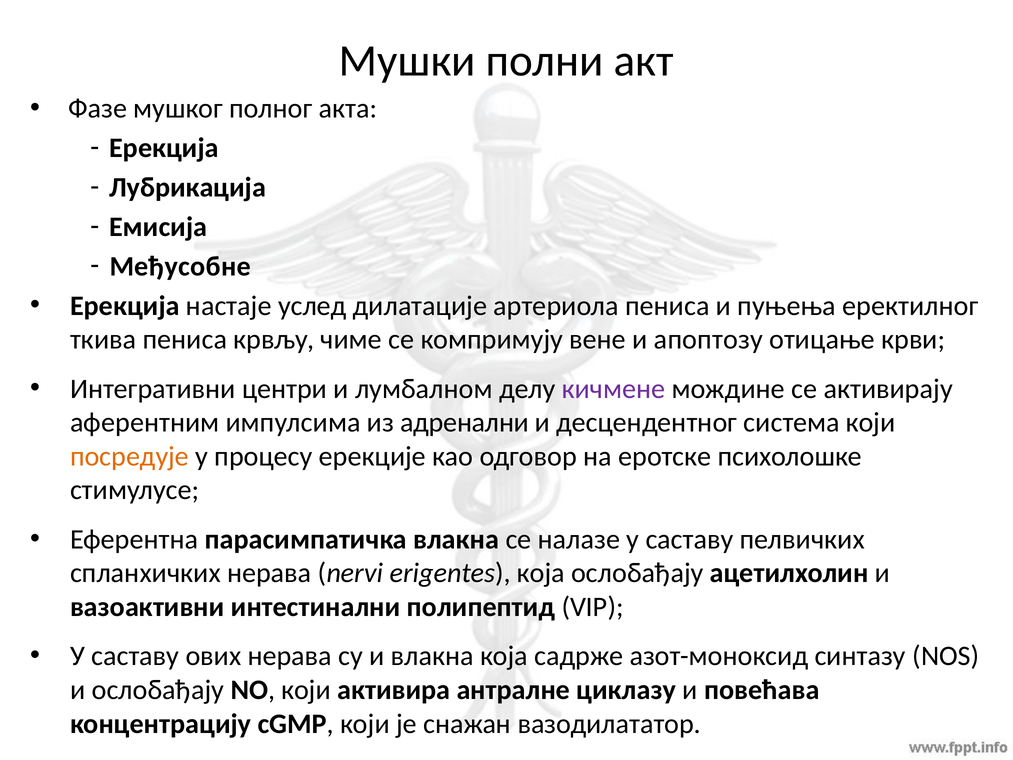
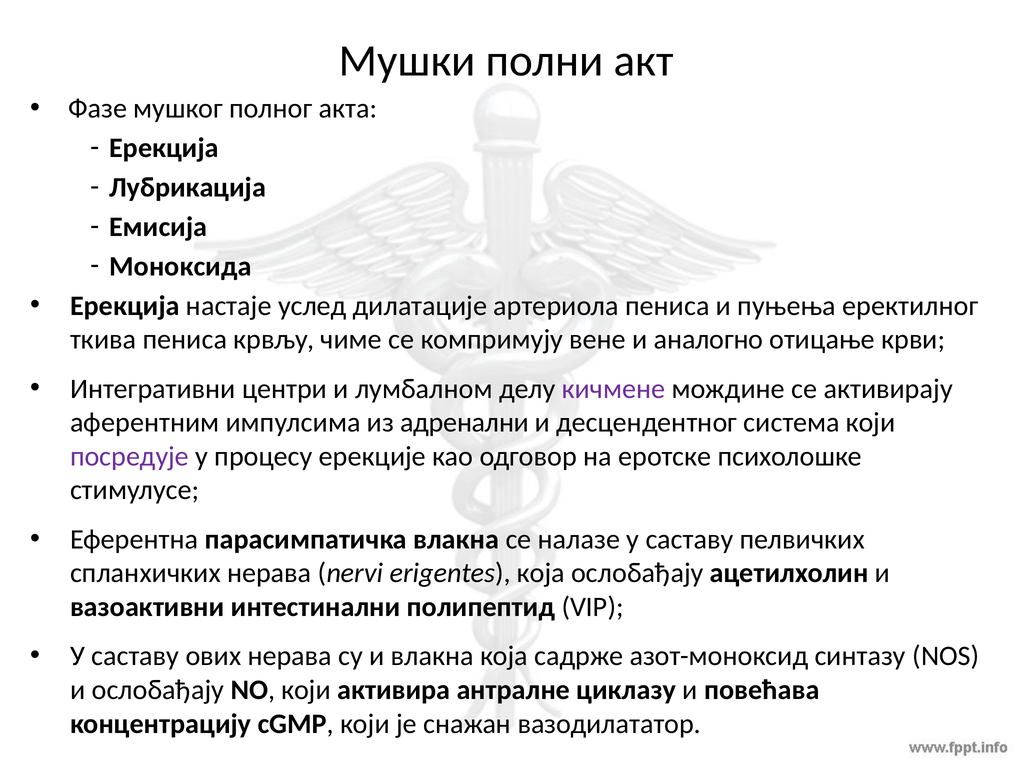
Међусобне: Међусобне -> Моноксида (180, 266)
апоптозу: апоптозу -> аналогно (709, 339)
посредује colour: orange -> purple (130, 456)
